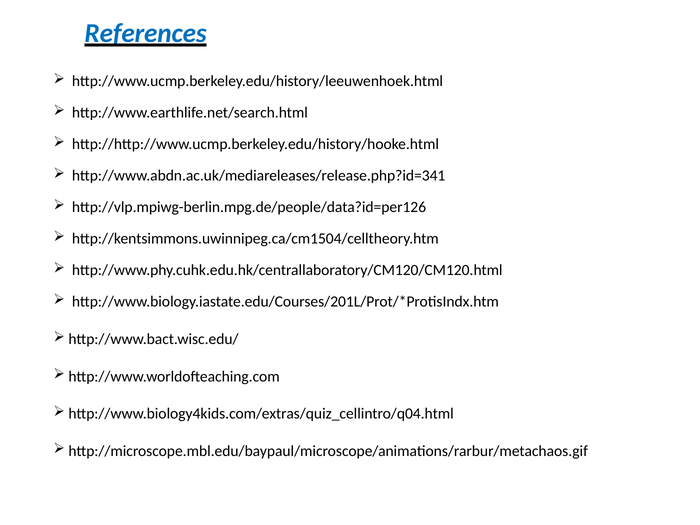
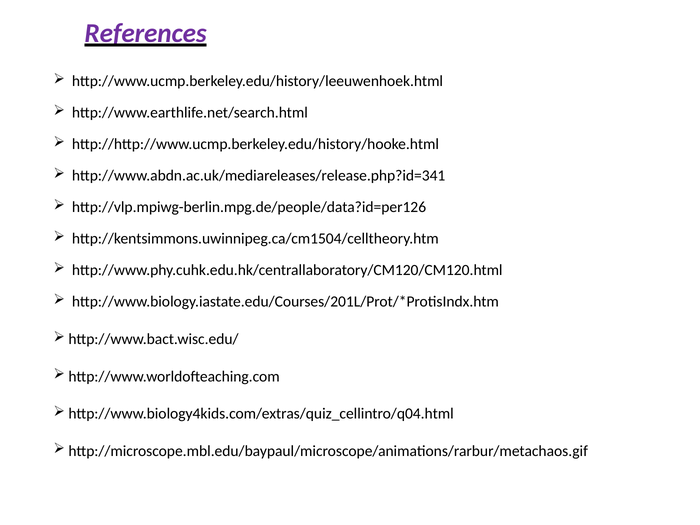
References colour: blue -> purple (146, 33)
